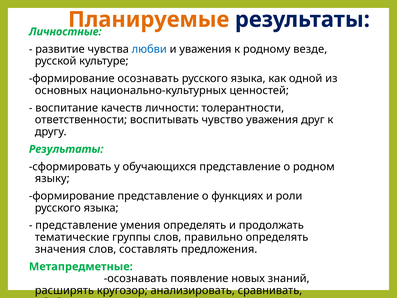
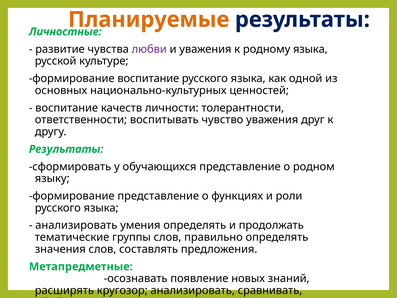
любви colour: blue -> purple (149, 49)
родному везде: везде -> языка (310, 49)
формирование осознавать: осознавать -> воспитание (148, 78)
представление: представление -> анализировать (76, 225)
